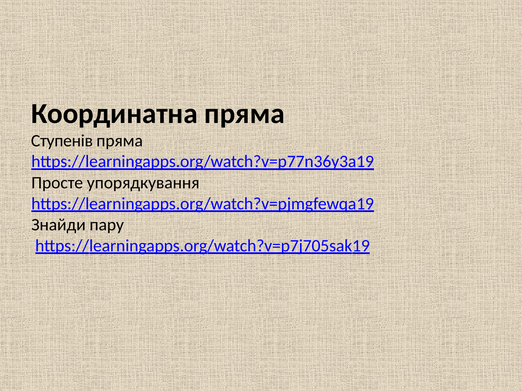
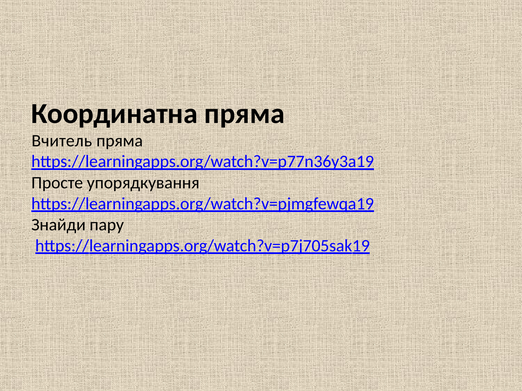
Ступенів: Ступенів -> Вчитель (62, 141)
